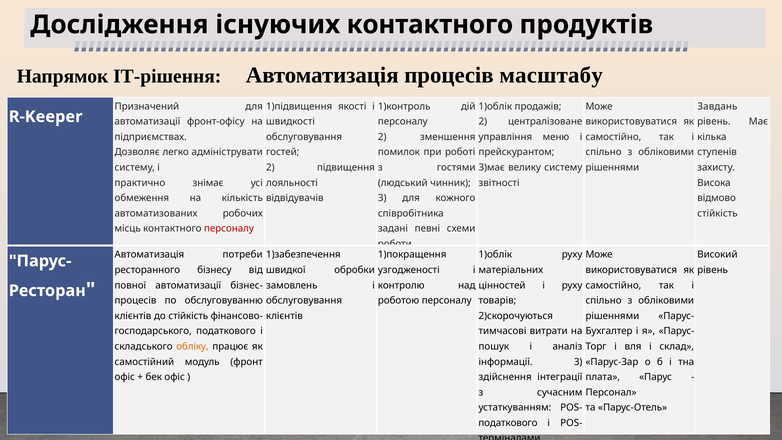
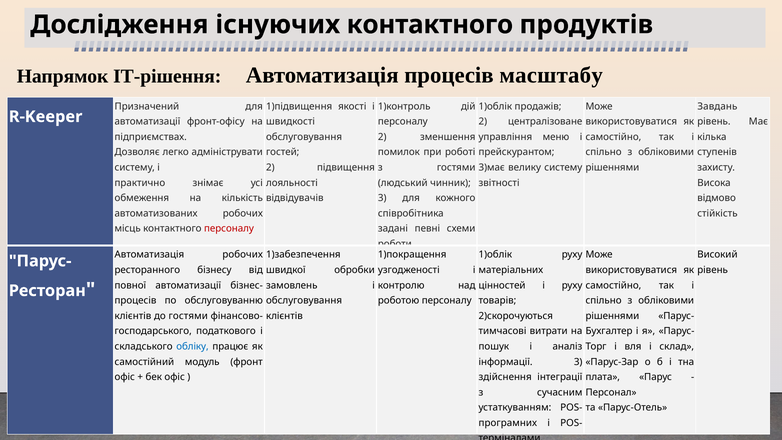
Автоматизація потреби: потреби -> робочих (243, 255)
до стійкість: стійкість -> гостями (188, 316)
обліку colour: orange -> blue (192, 346)
податкового: податкового -> програмних (508, 423)
